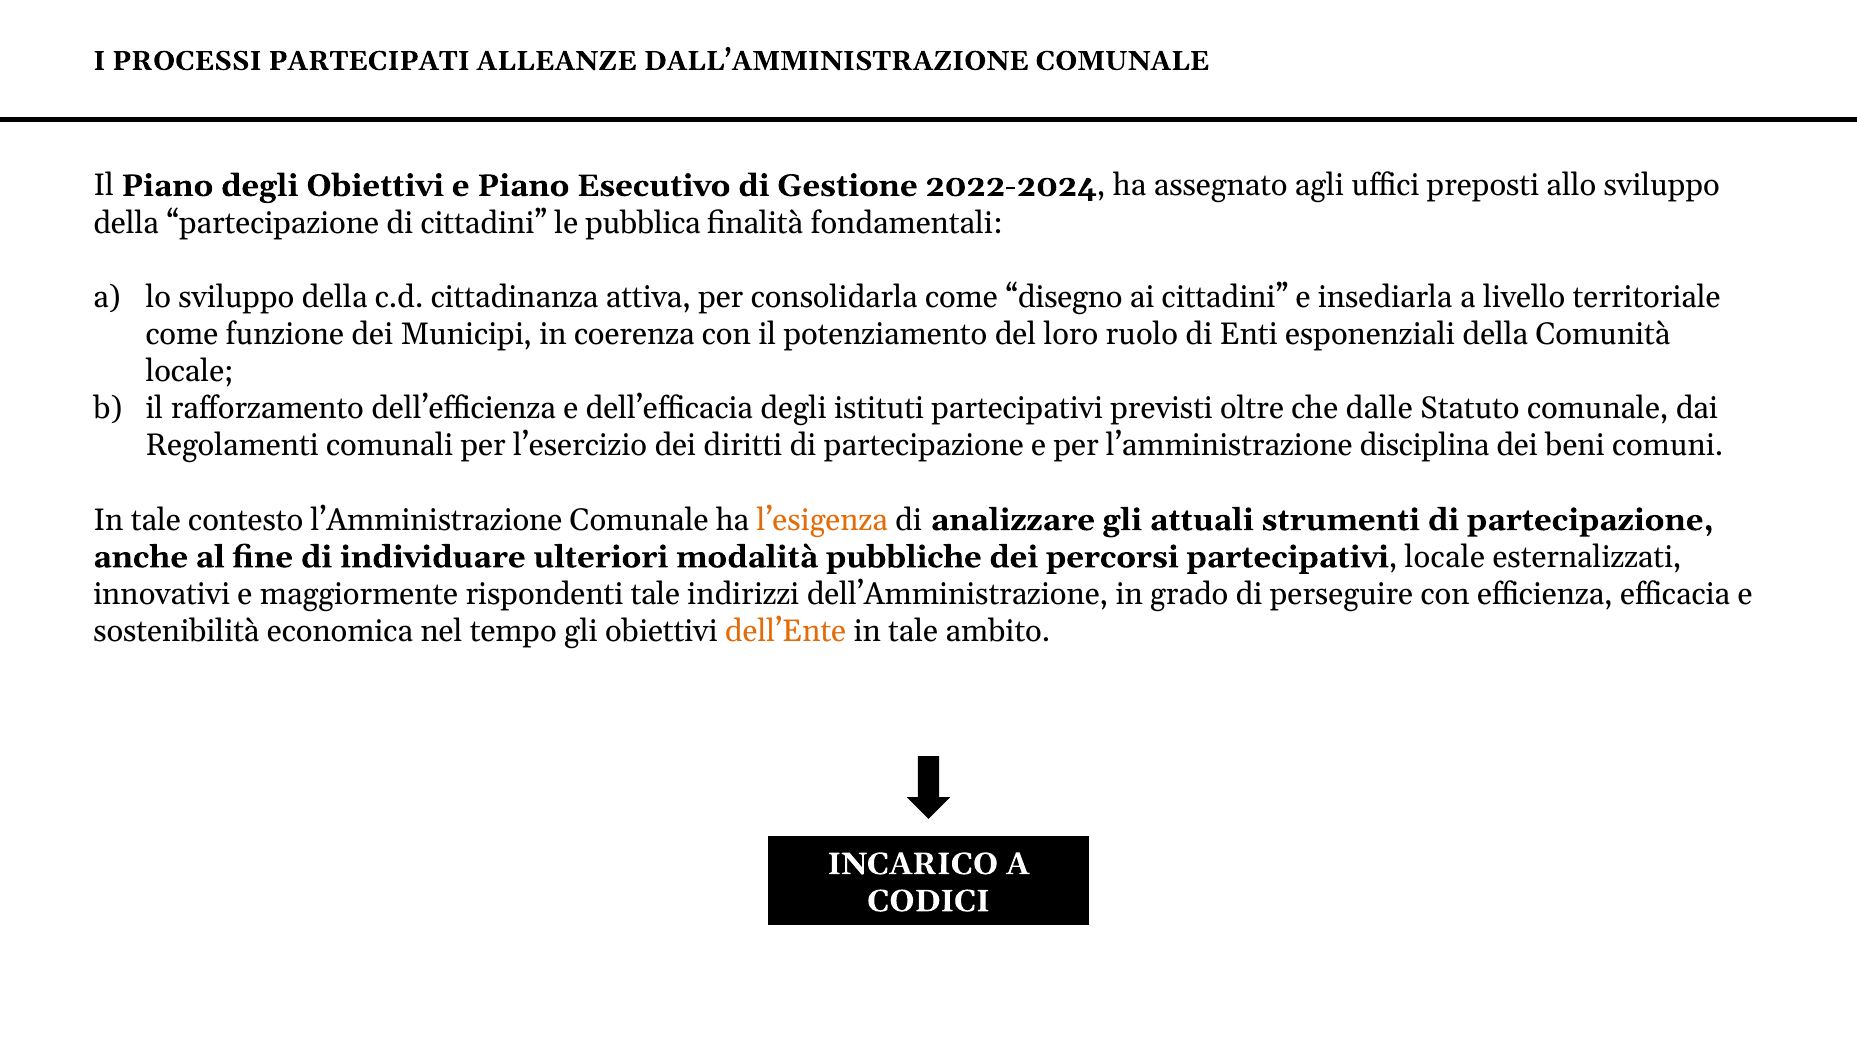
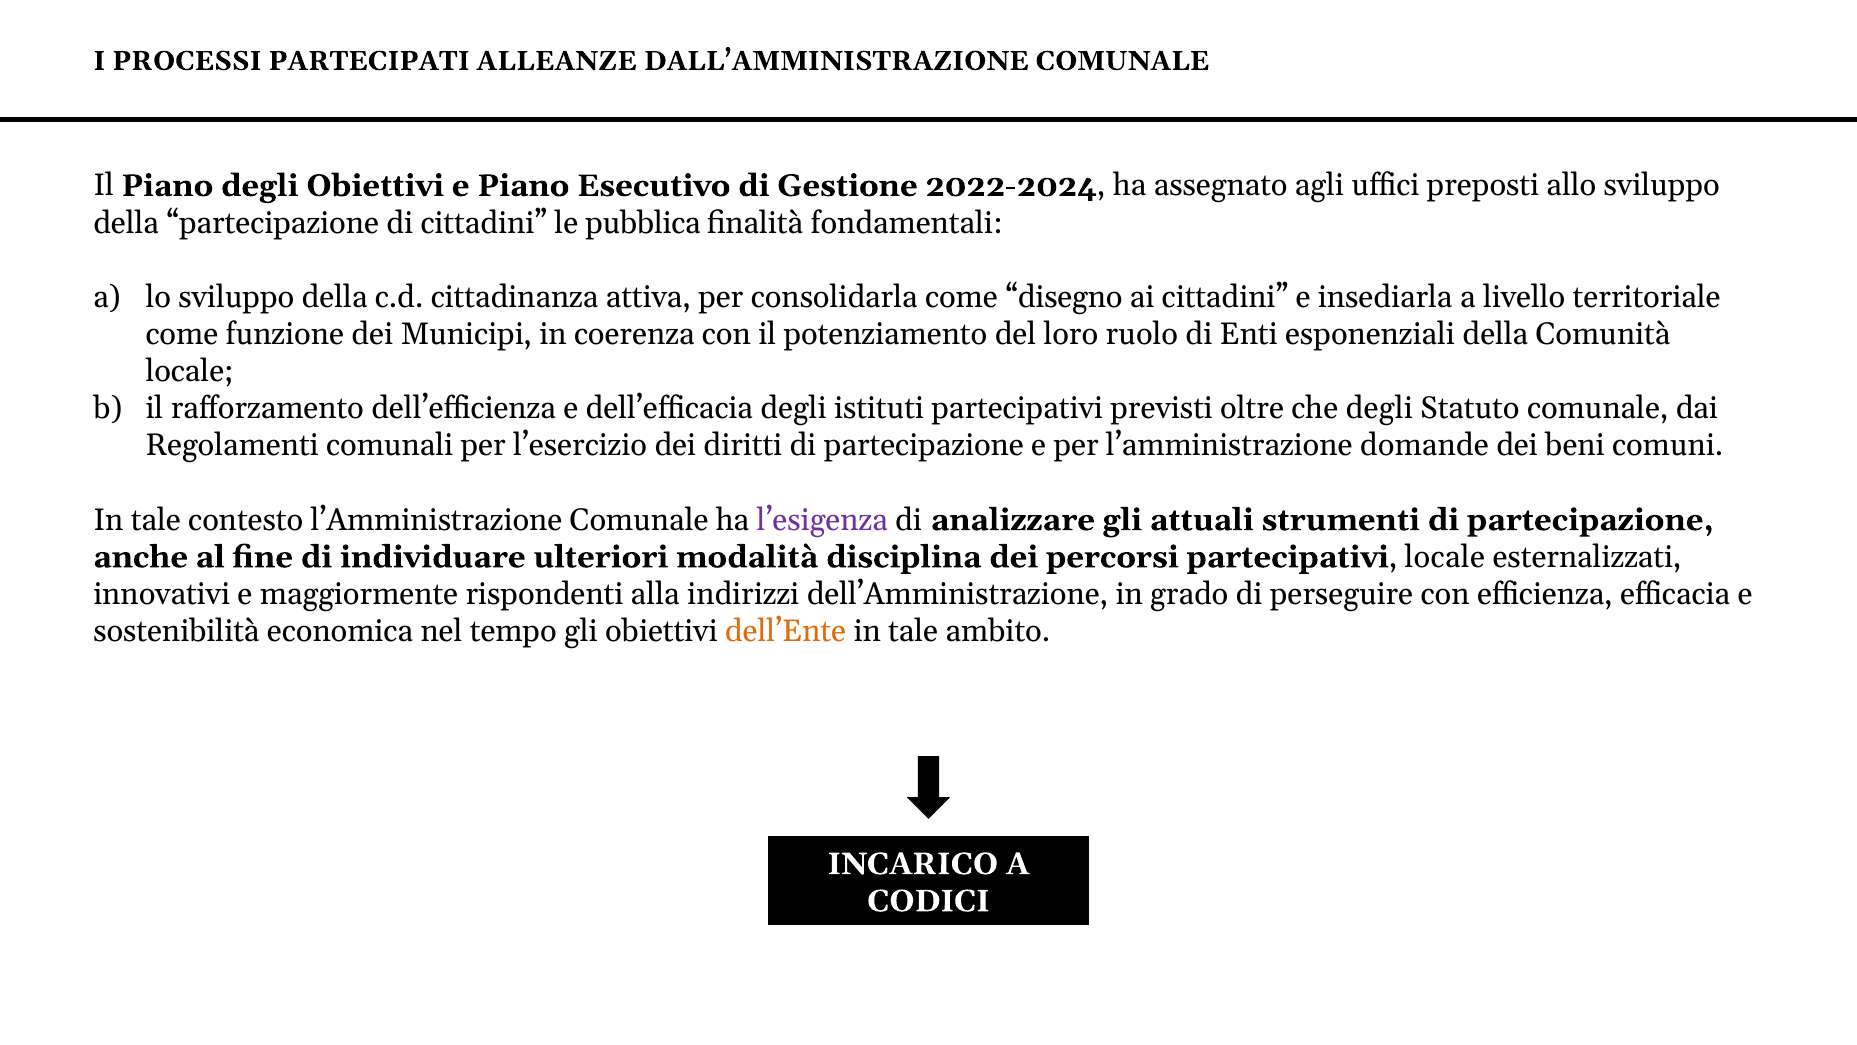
che dalle: dalle -> degli (1379, 408)
disciplina: disciplina -> domande (1424, 446)
l’esigenza colour: orange -> purple (822, 520)
pubbliche: pubbliche -> disciplina (904, 557)
rispondenti tale: tale -> alla (655, 594)
